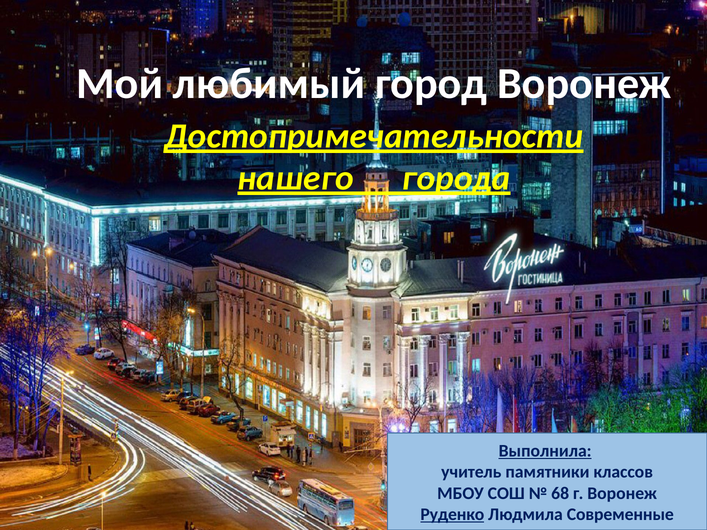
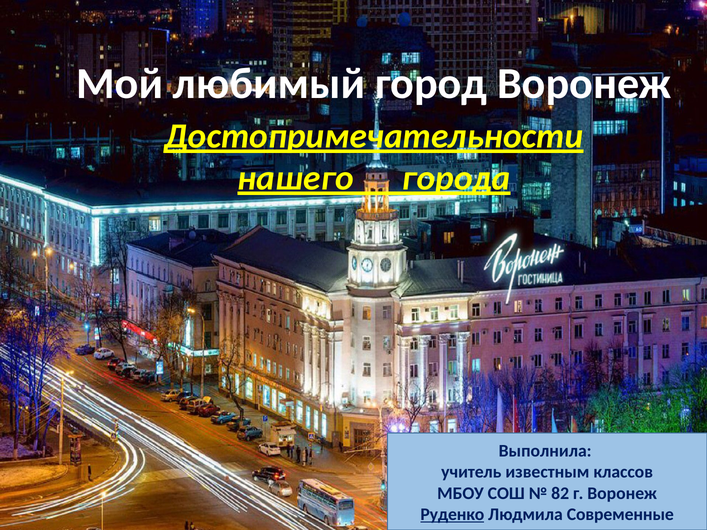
Выполнила underline: present -> none (545, 451)
памятники: памятники -> известным (547, 472)
68: 68 -> 82 (560, 493)
